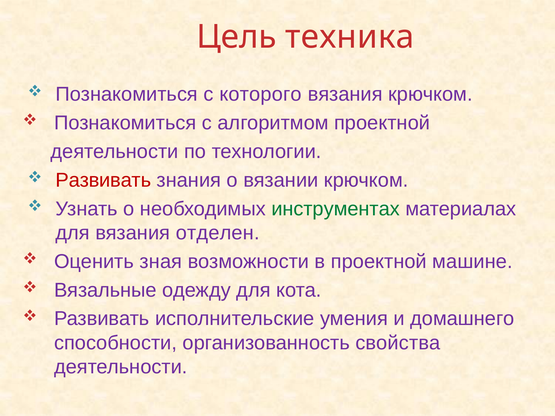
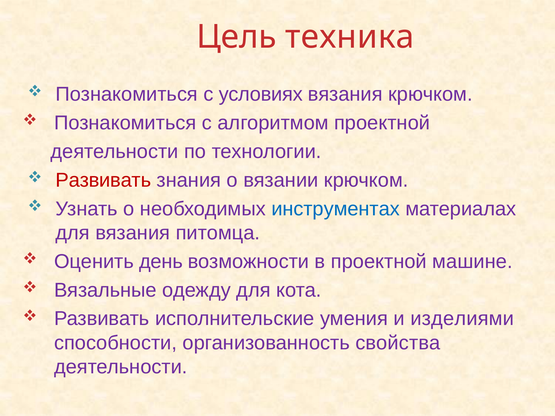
которого: которого -> условиях (261, 94)
инструментах colour: green -> blue (336, 209)
отделен: отделен -> питомца (218, 233)
зная: зная -> день (161, 262)
домашнего: домашнего -> изделиями (462, 319)
